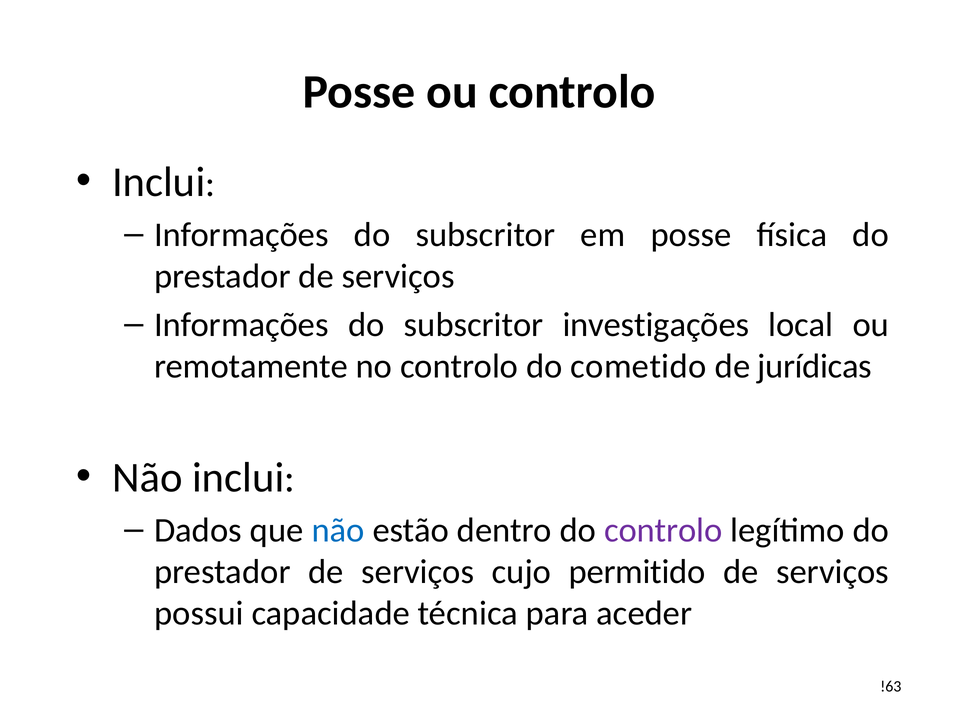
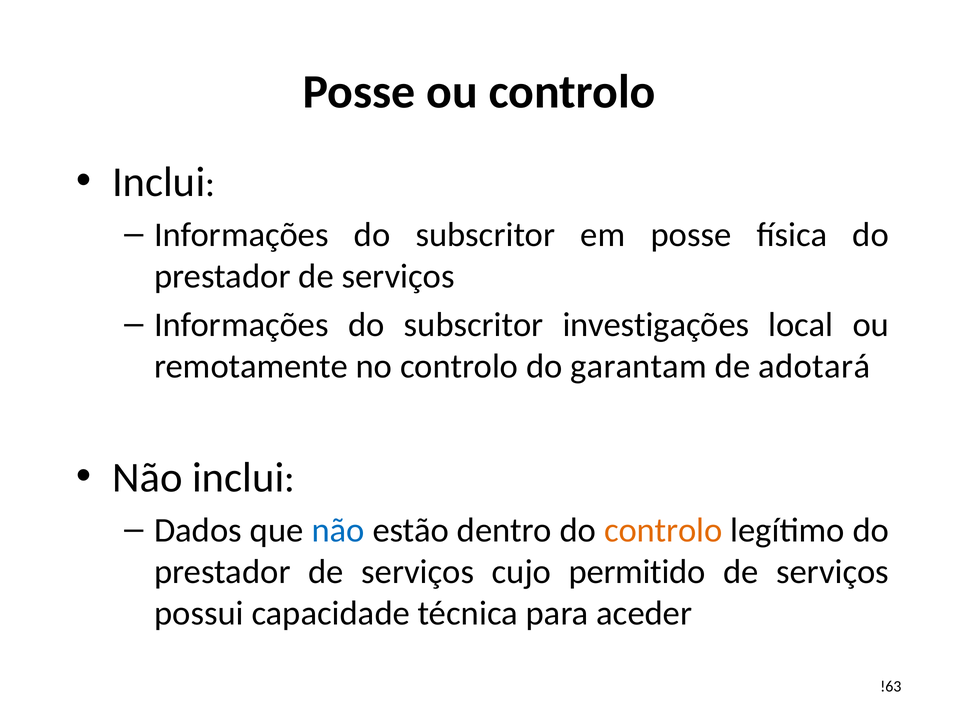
cometido: cometido -> garantam (639, 366)
jurídicas: jurídicas -> adotará (814, 366)
controlo colour: purple -> orange (663, 530)
